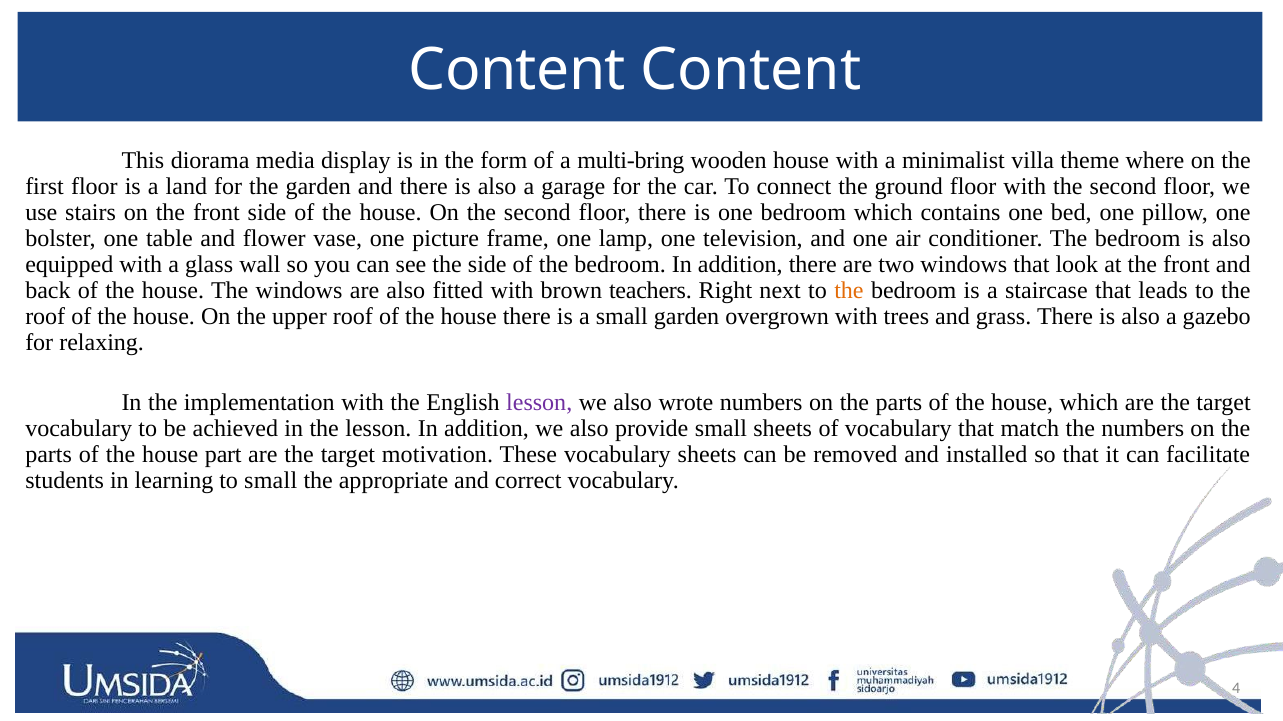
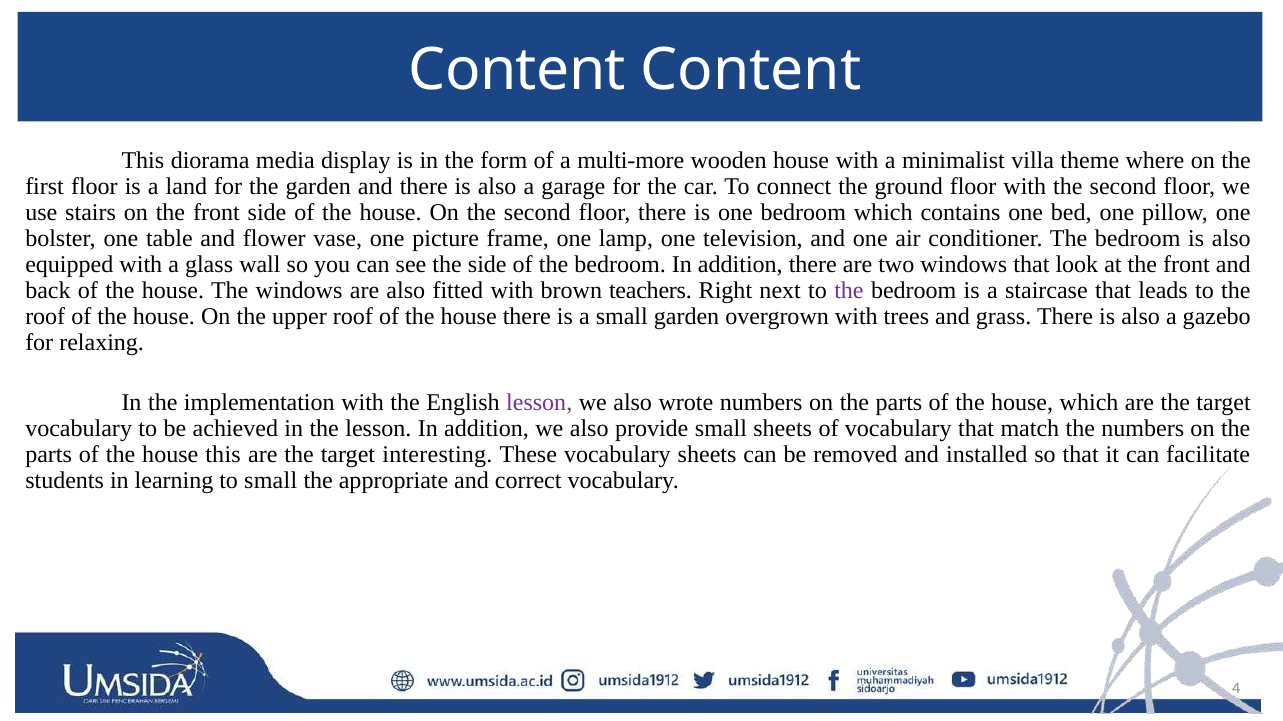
multi-bring: multi-bring -> multi-more (631, 160)
the colour: orange -> purple (849, 290)
house part: part -> this (223, 455)
motivation: motivation -> interesting (437, 455)
